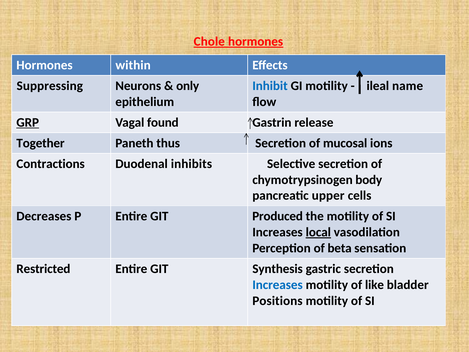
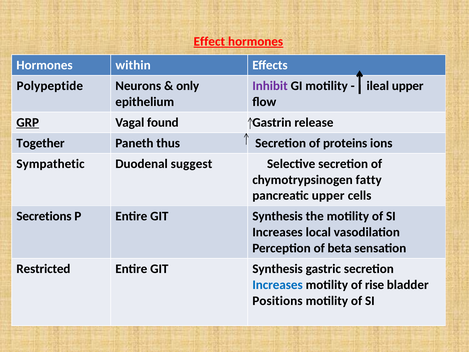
Chole: Chole -> Effect (209, 42)
Suppressing: Suppressing -> Polypeptide (50, 86)
Inhibit colour: blue -> purple (270, 86)
ileal name: name -> upper (408, 86)
mucosal: mucosal -> proteins (345, 143)
Contractions: Contractions -> Sympathetic (51, 164)
inhibits: inhibits -> suggest (191, 164)
body: body -> fatty (369, 180)
Decreases: Decreases -> Secretions (44, 216)
P Entire GIT Produced: Produced -> Synthesis (278, 216)
local underline: present -> none (318, 232)
like: like -> rise (375, 285)
